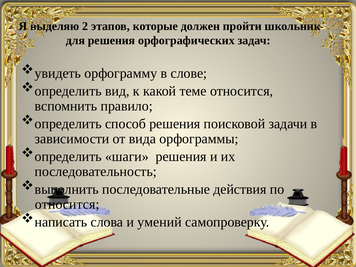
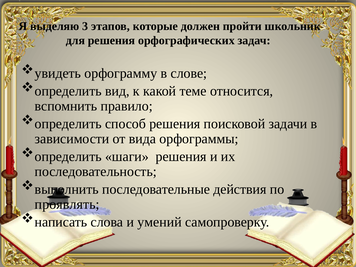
2: 2 -> 3 (85, 26)
относится: относится -> проявлять (67, 204)
